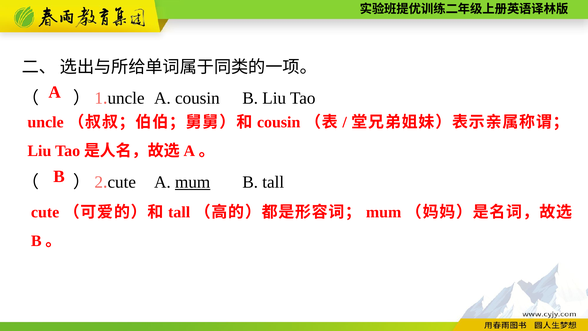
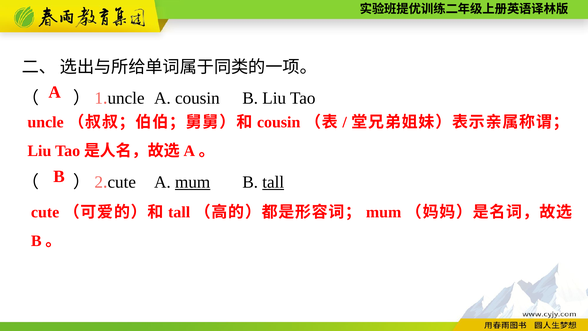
tall underline: none -> present (273, 182)
